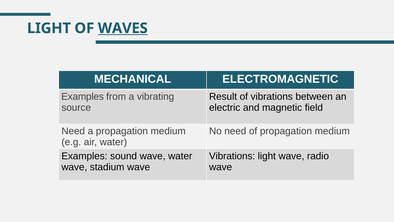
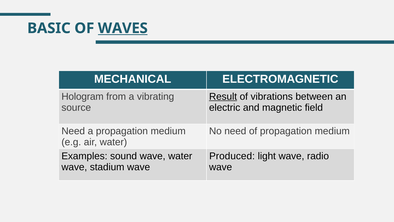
LIGHT: LIGHT -> BASIC (49, 28)
Examples: Examples -> Hologram (83, 96)
Result underline: none -> present (223, 96)
Vibrations: Vibrations -> Produced (232, 156)
